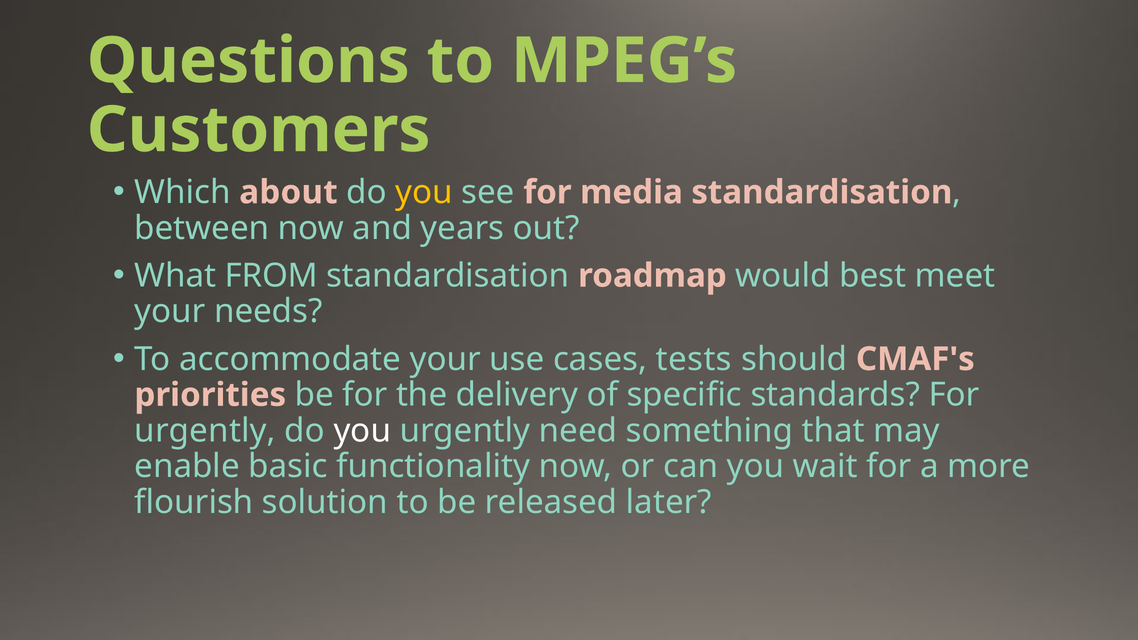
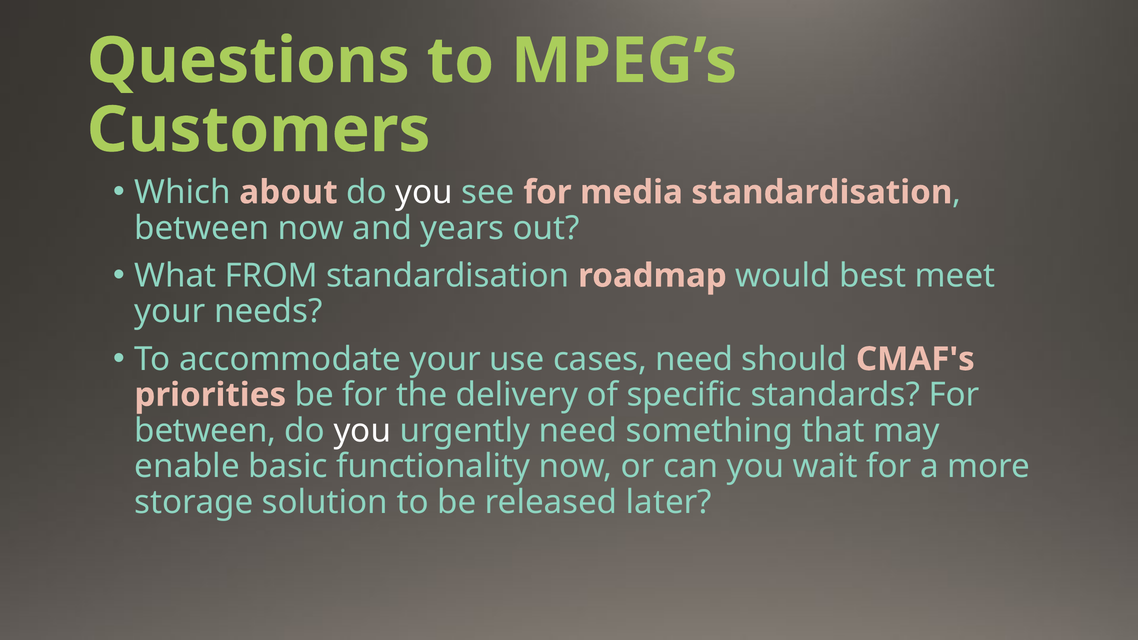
you colour: yellow -> white (424, 192)
cases tests: tests -> need (694, 359)
urgently: urgently -> between (205, 431)
flourish: flourish -> storage (194, 502)
